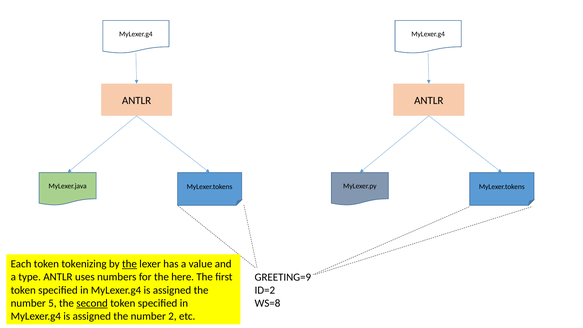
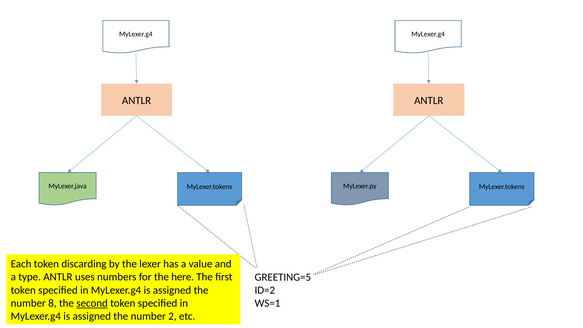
tokenizing: tokenizing -> discarding (84, 264)
the underline: present -> none (129, 264)
GREETING=9: GREETING=9 -> GREETING=5 (283, 277)
5: 5 -> 8 (52, 303)
WS=8: WS=8 -> WS=1 (267, 303)
